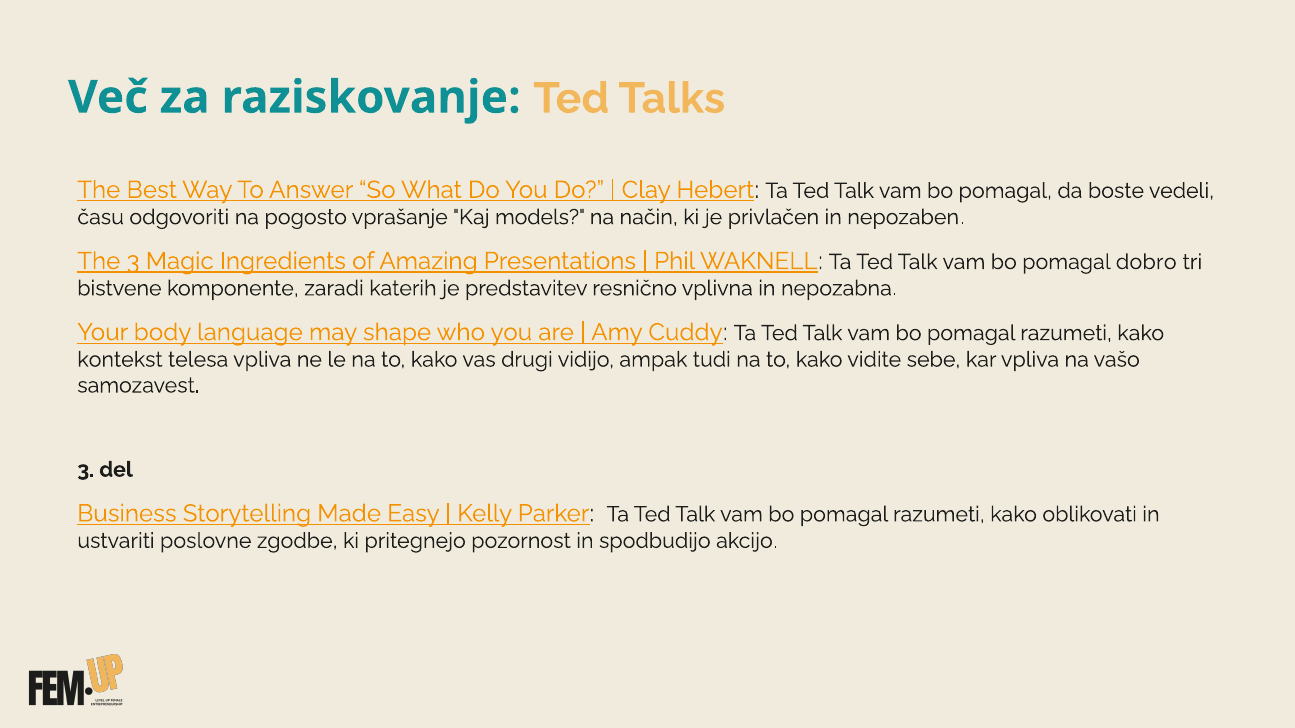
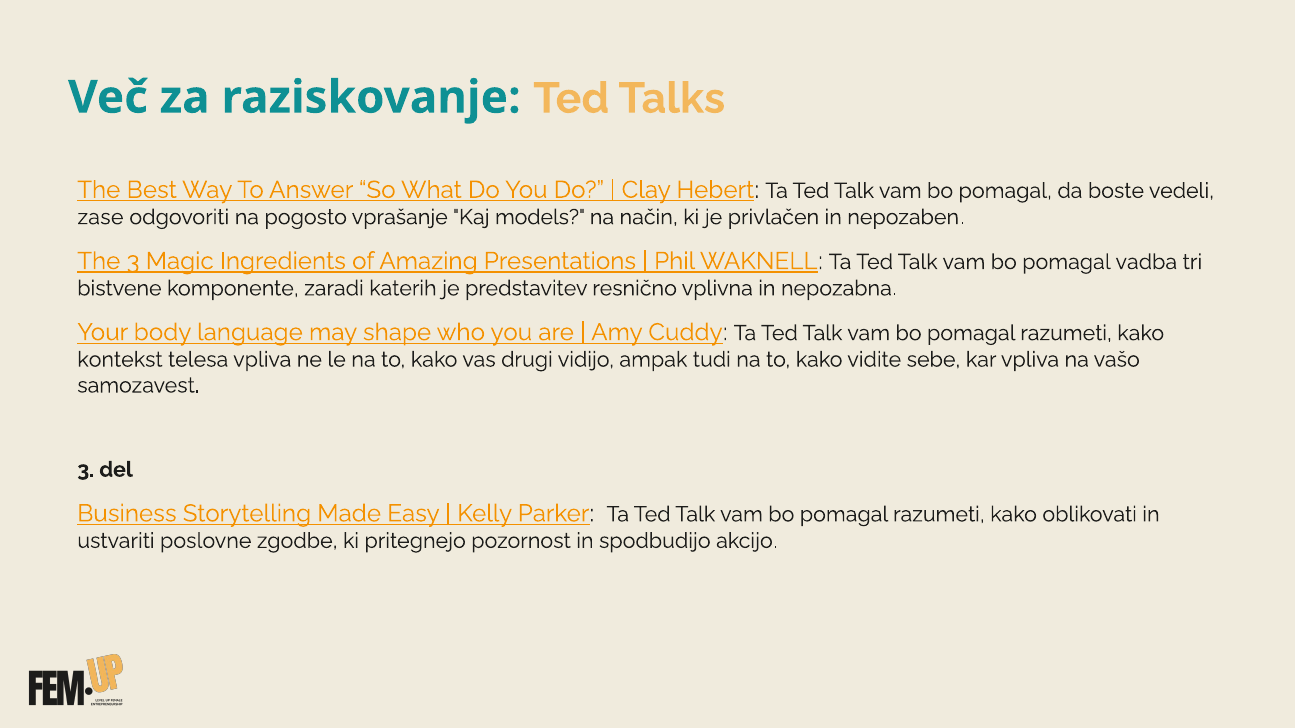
času: času -> zase (100, 217)
dobro: dobro -> vadba (1146, 262)
